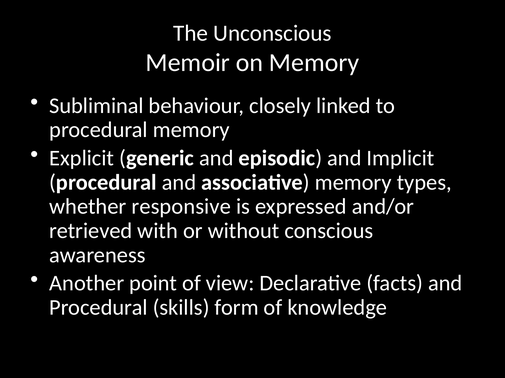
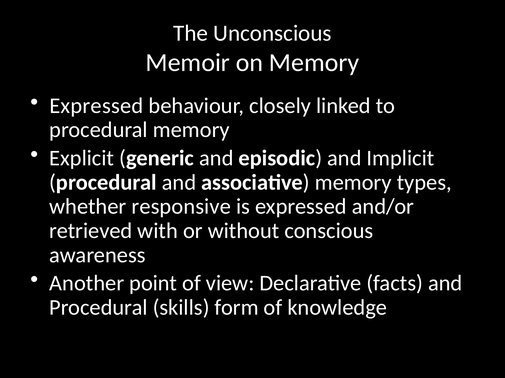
Subliminal: Subliminal -> Expressed (96, 106)
